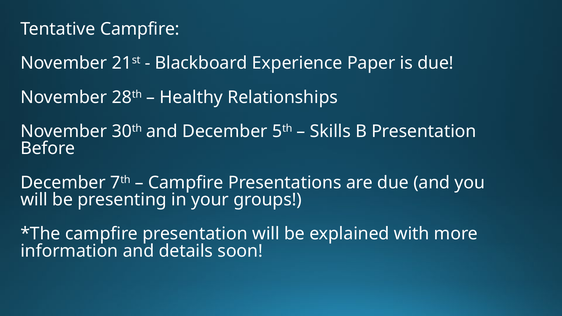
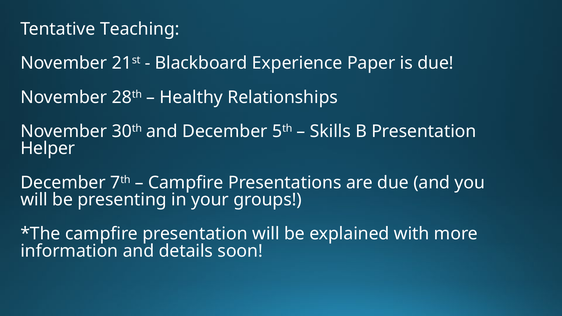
Tentative Campfire: Campfire -> Teaching (140, 29)
Before: Before -> Helper (48, 149)
